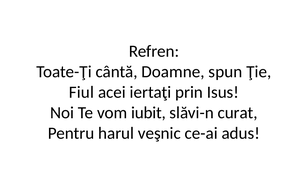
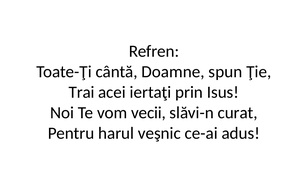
Fiul: Fiul -> Trai (82, 92)
iubit: iubit -> vecii (148, 113)
